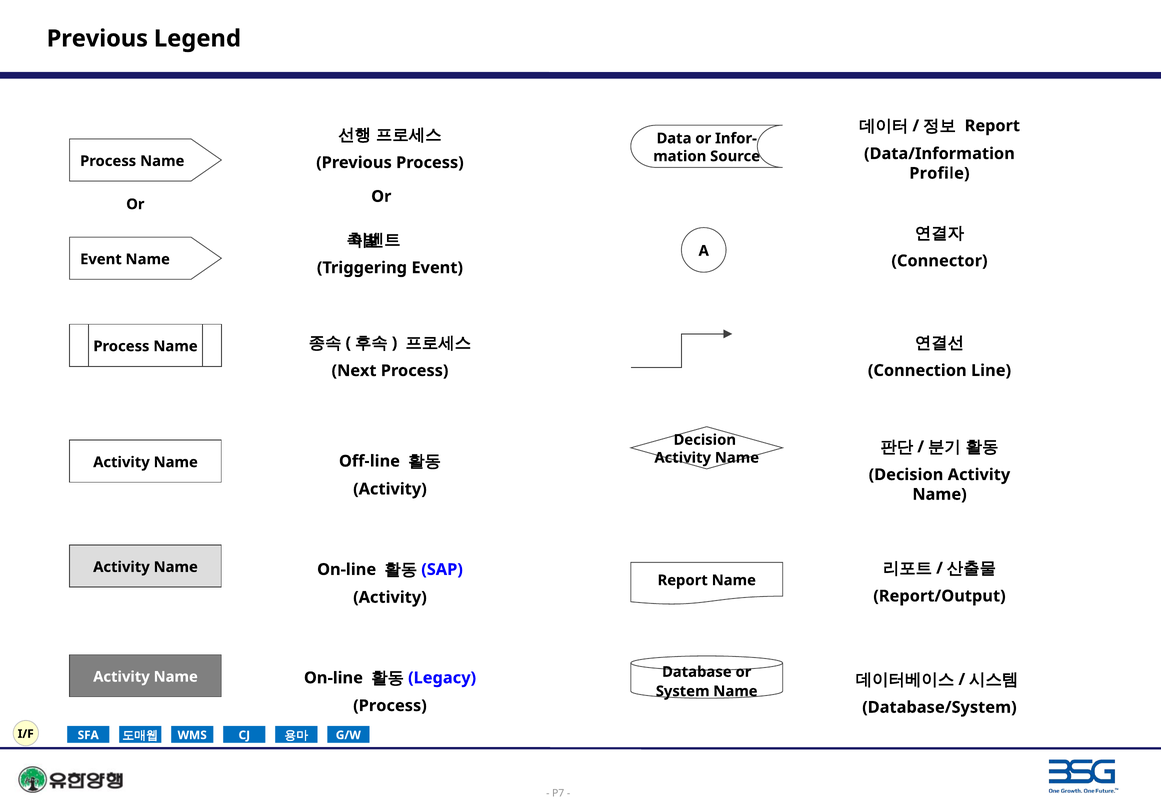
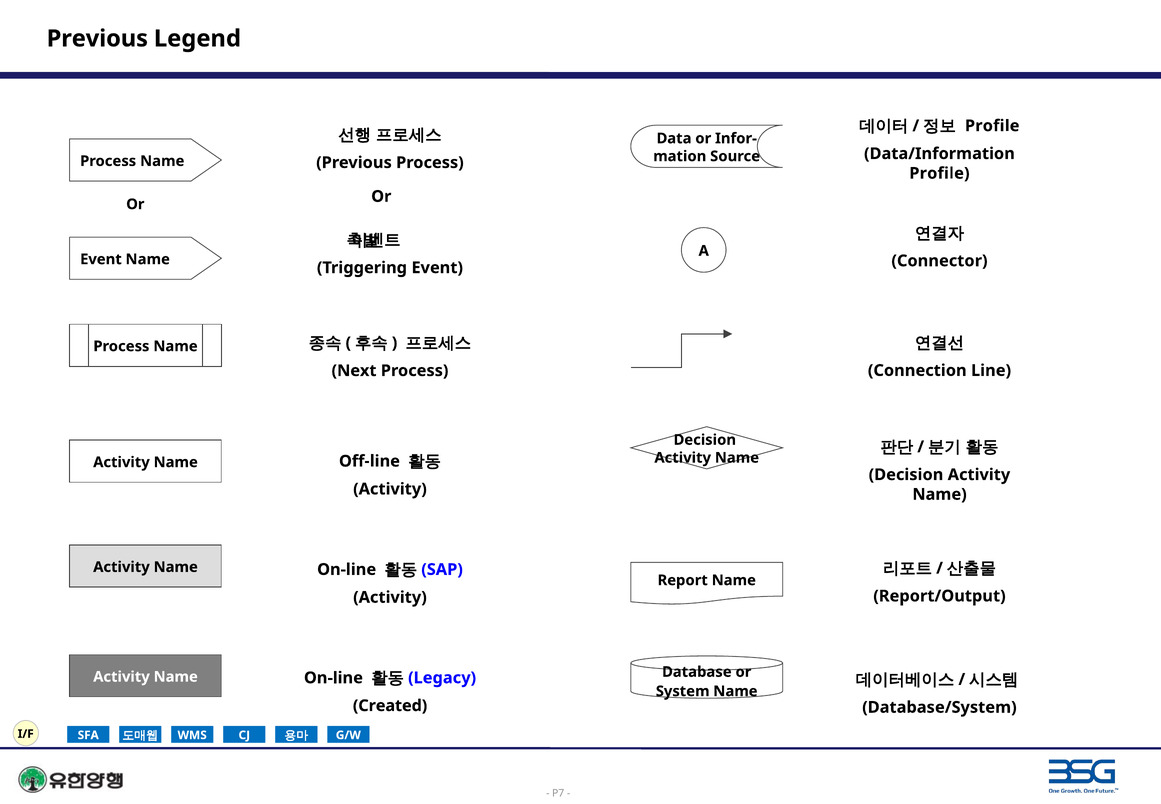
Report: Report -> Profile (992, 126)
Process: Process -> Created (390, 706)
